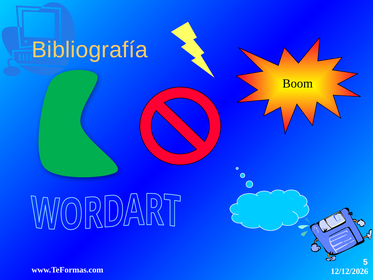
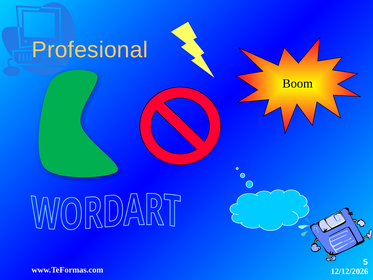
Bibliografía: Bibliografía -> Profesional (90, 50)
